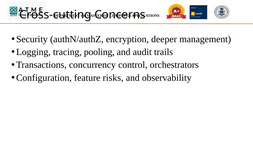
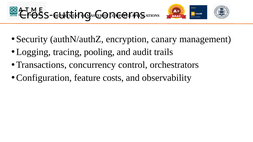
deeper: deeper -> canary (164, 39)
risks: risks -> costs (113, 78)
